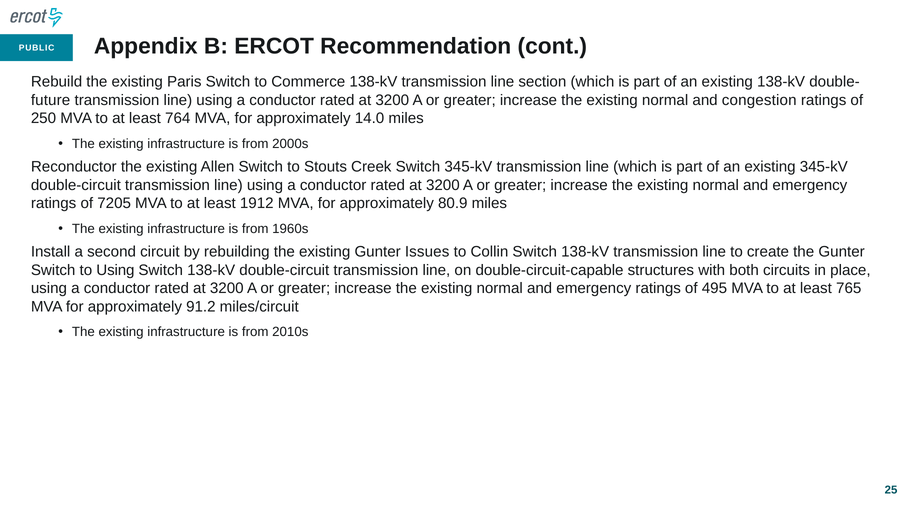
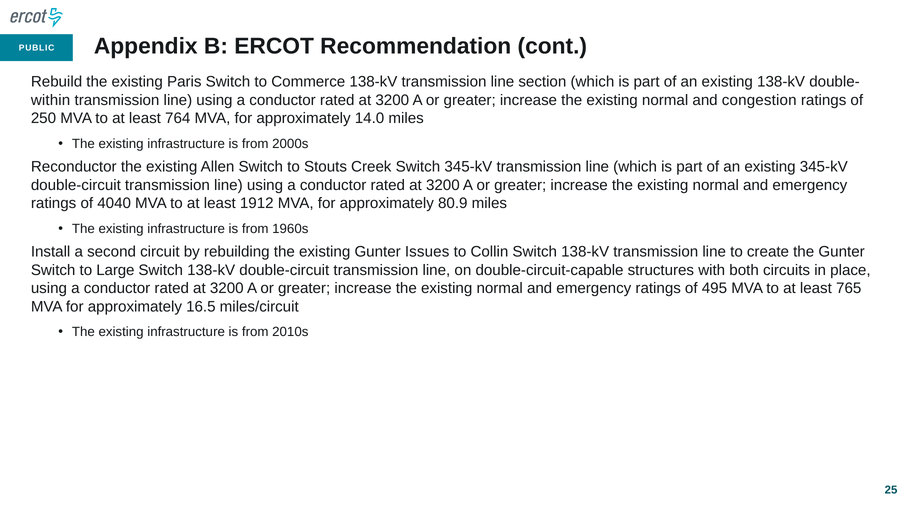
future: future -> within (51, 100)
7205: 7205 -> 4040 (114, 203)
to Using: Using -> Large (115, 270)
91.2: 91.2 -> 16.5 (201, 306)
